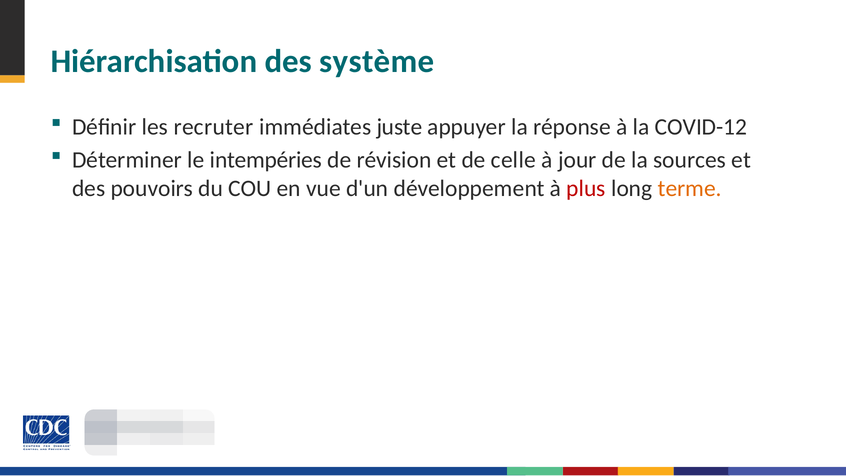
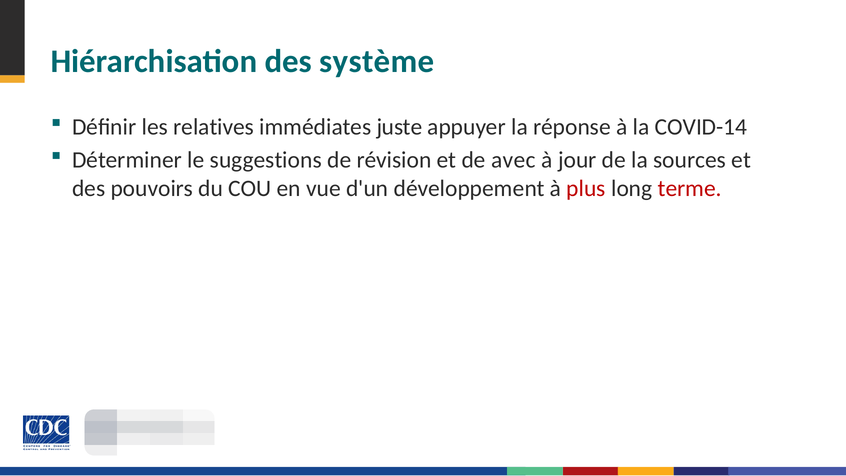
recruter: recruter -> relatives (214, 127)
COVID-12: COVID-12 -> COVID-14 (701, 127)
intempéries: intempéries -> suggestions (266, 160)
celle: celle -> avec (513, 160)
terme colour: orange -> red (690, 188)
